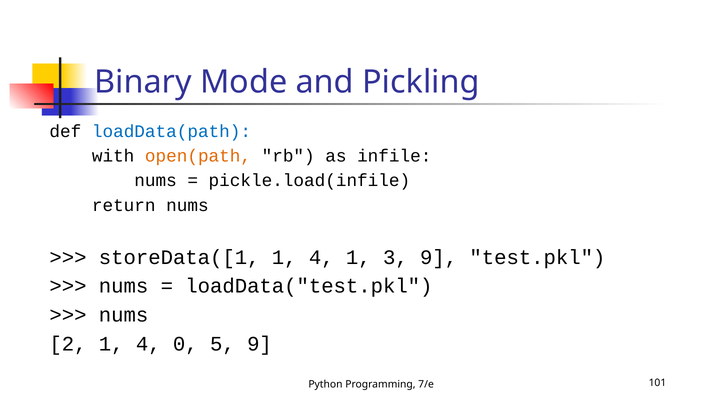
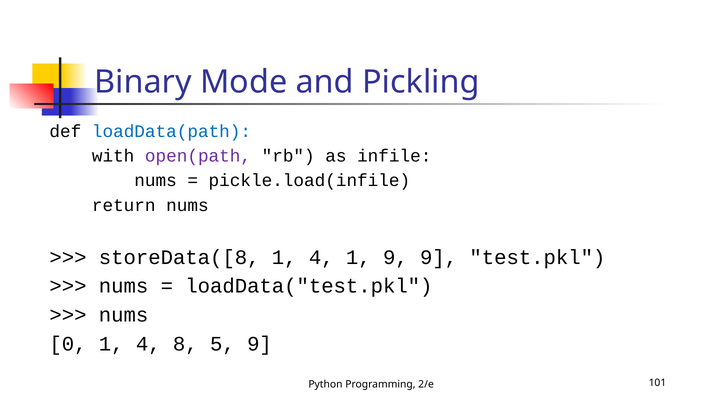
open(path colour: orange -> purple (198, 156)
storeData([1: storeData([1 -> storeData([8 (179, 258)
1 3: 3 -> 9 (395, 258)
2: 2 -> 0 (68, 344)
0: 0 -> 8 (185, 344)
7/e: 7/e -> 2/e (426, 385)
